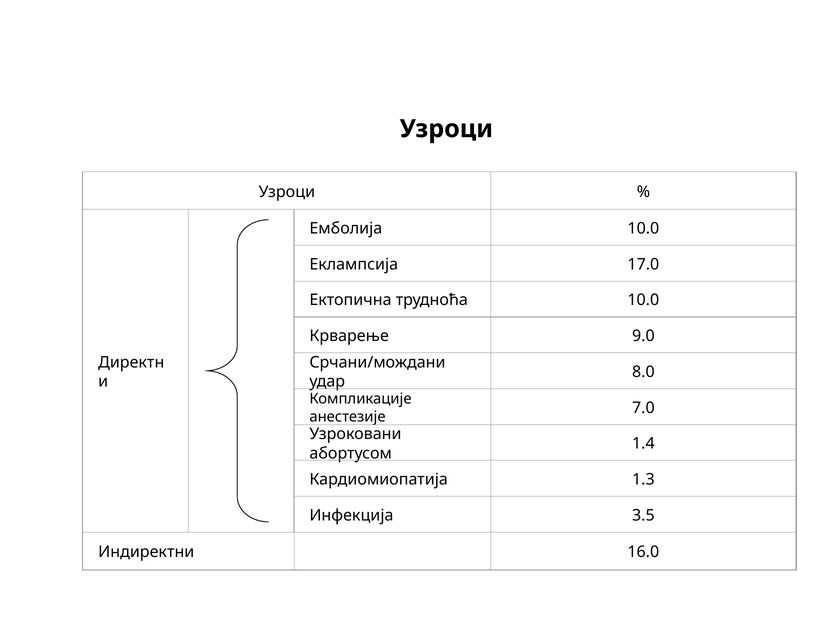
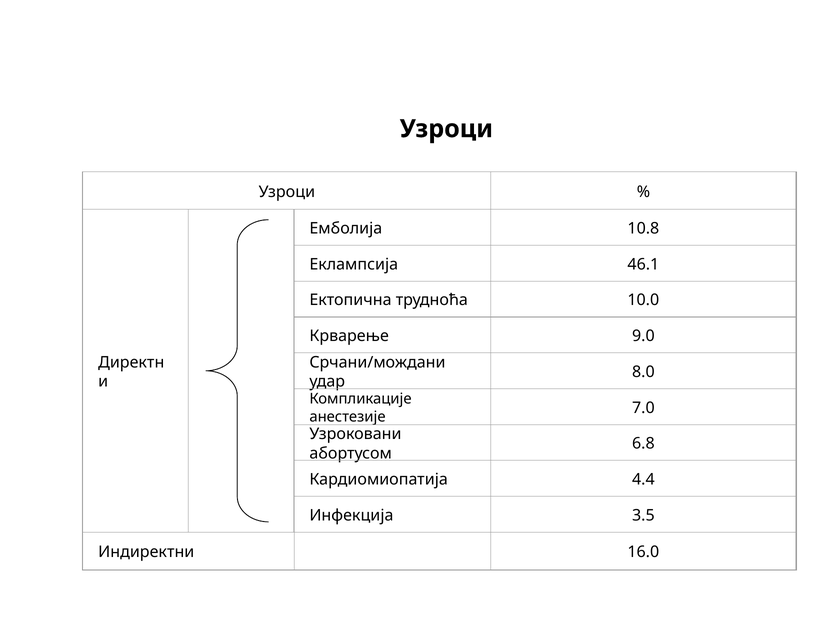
Емболија 10.0: 10.0 -> 10.8 (643, 229)
17.0: 17.0 -> 46.1 (643, 264)
1.4: 1.4 -> 6.8 (643, 444)
1.3: 1.3 -> 4.4 (643, 479)
